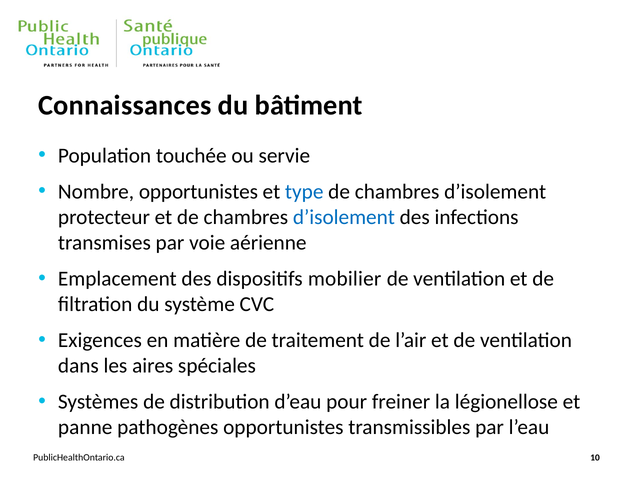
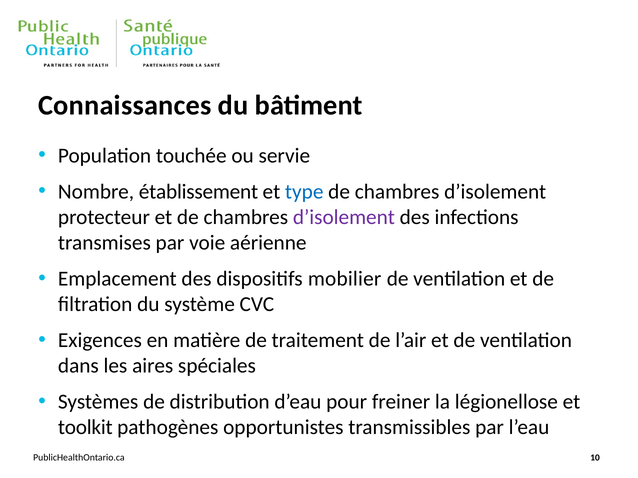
Nombre opportunistes: opportunistes -> établissement (198, 192)
d’isolement colour: blue -> purple (344, 217)
panne: panne -> toolkit (85, 428)
